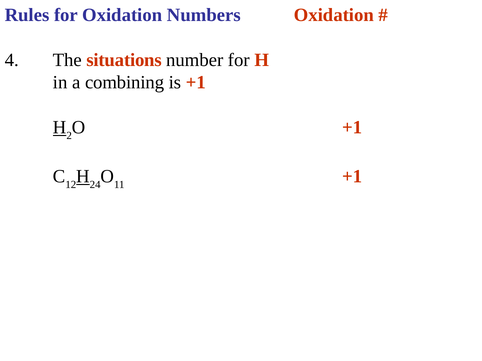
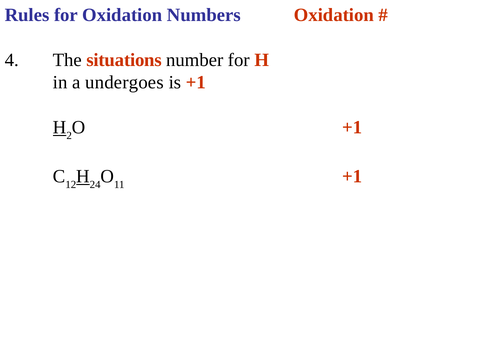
combining: combining -> undergoes (124, 82)
